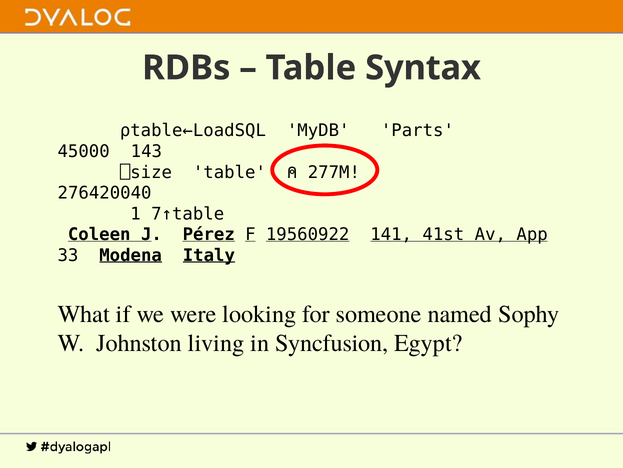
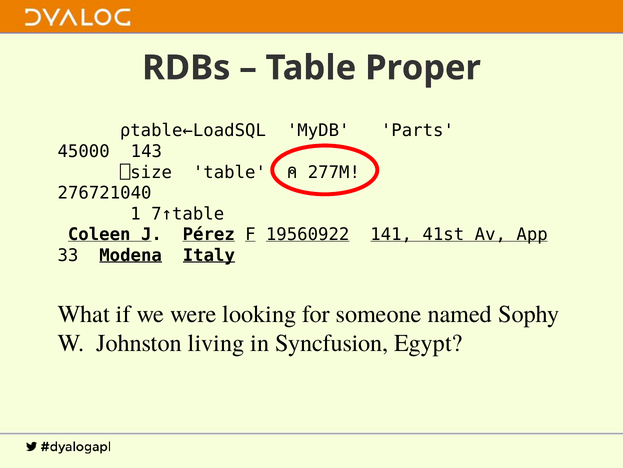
Syntax: Syntax -> Proper (423, 68)
276420040: 276420040 -> 276721040 (105, 193)
